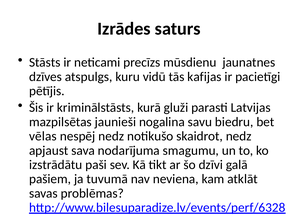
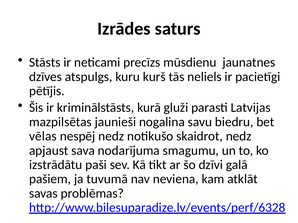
vidū: vidū -> kurš (154, 77)
kafijas: kafijas -> neliels (204, 77)
